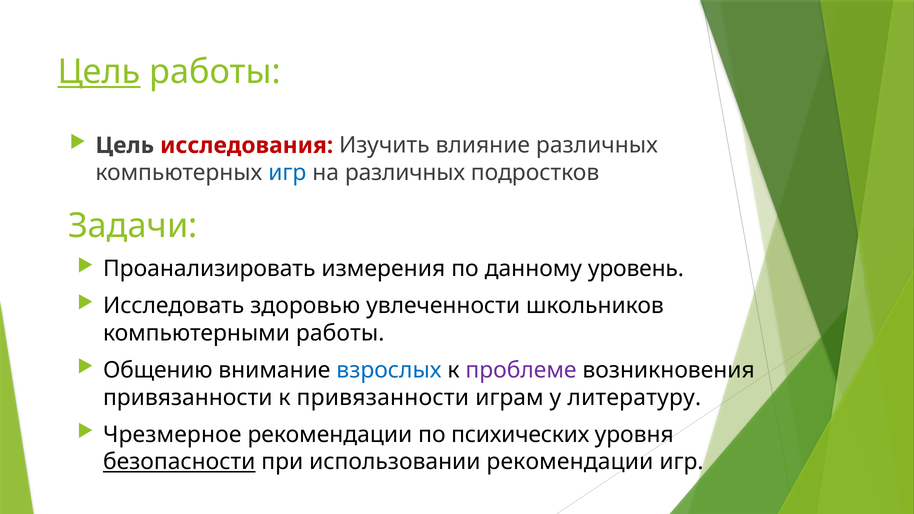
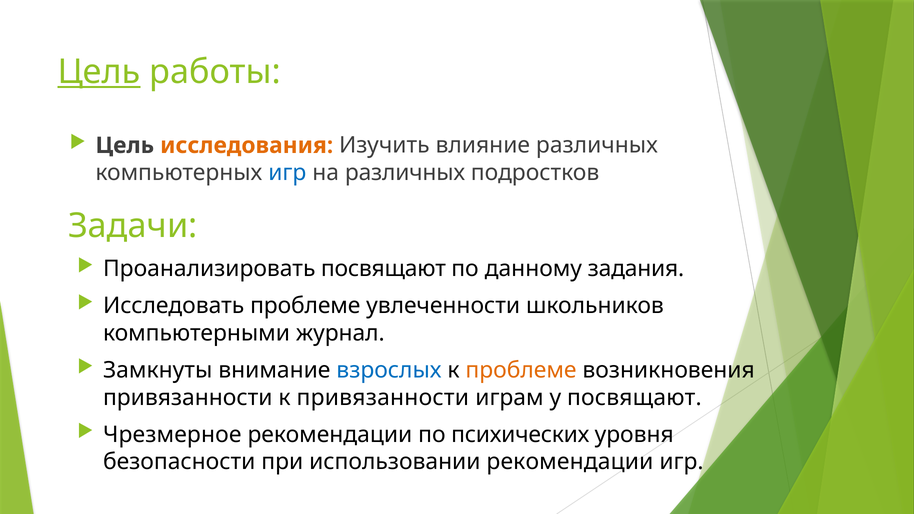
исследования colour: red -> orange (247, 145)
Проанализировать измерения: измерения -> посвящают (383, 269)
уровень: уровень -> задания (636, 269)
Исследовать здоровью: здоровью -> проблеме (305, 306)
компьютерными работы: работы -> журнал (340, 333)
Общению: Общению -> Замкнуты (158, 370)
проблеме colour: purple -> orange (521, 370)
у литературу: литературу -> посвящают (634, 398)
безопасности underline: present -> none (179, 462)
